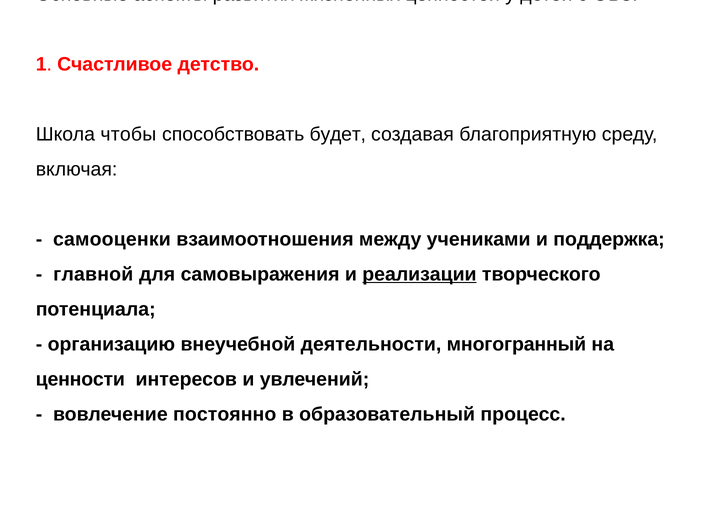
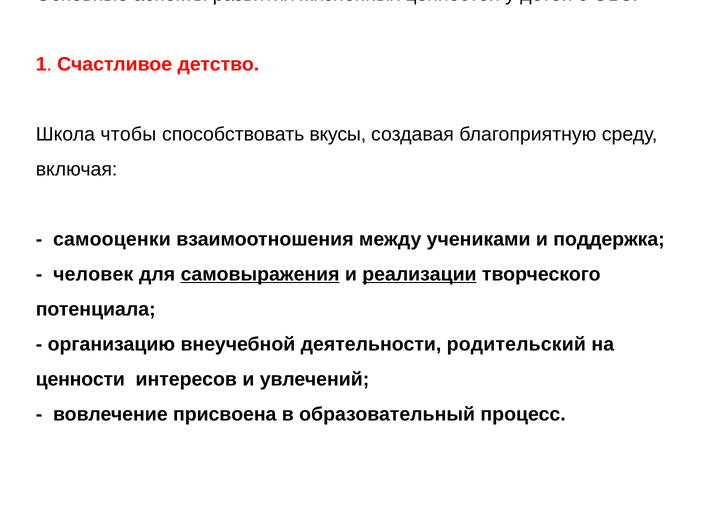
будет: будет -> вкусы (338, 134)
главной: главной -> человек (93, 275)
самовыражения underline: none -> present (260, 275)
многогранный: многогранный -> родительский (516, 345)
постоянно: постоянно -> присвоена (225, 415)
